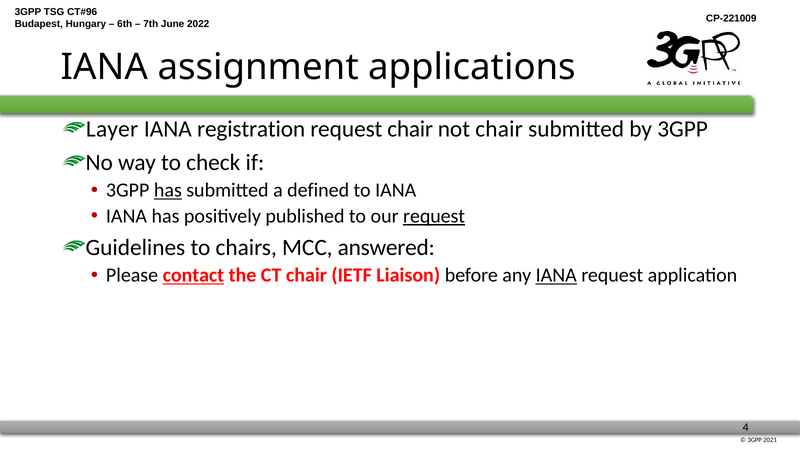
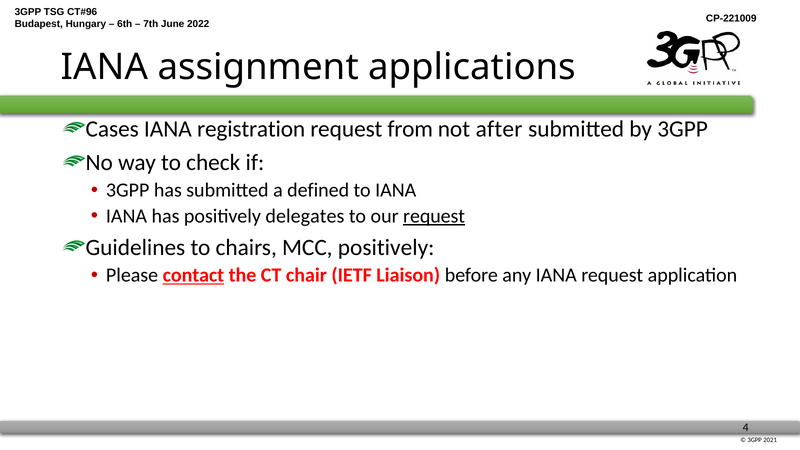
Layer: Layer -> Cases (112, 129)
request chair: chair -> from (410, 129)
not chair: chair -> after (499, 129)
has underline: present -> none (168, 190)
published: published -> delegates (305, 216)
MCC answered: answered -> positively (386, 248)
IANA underline: present -> none (556, 275)
